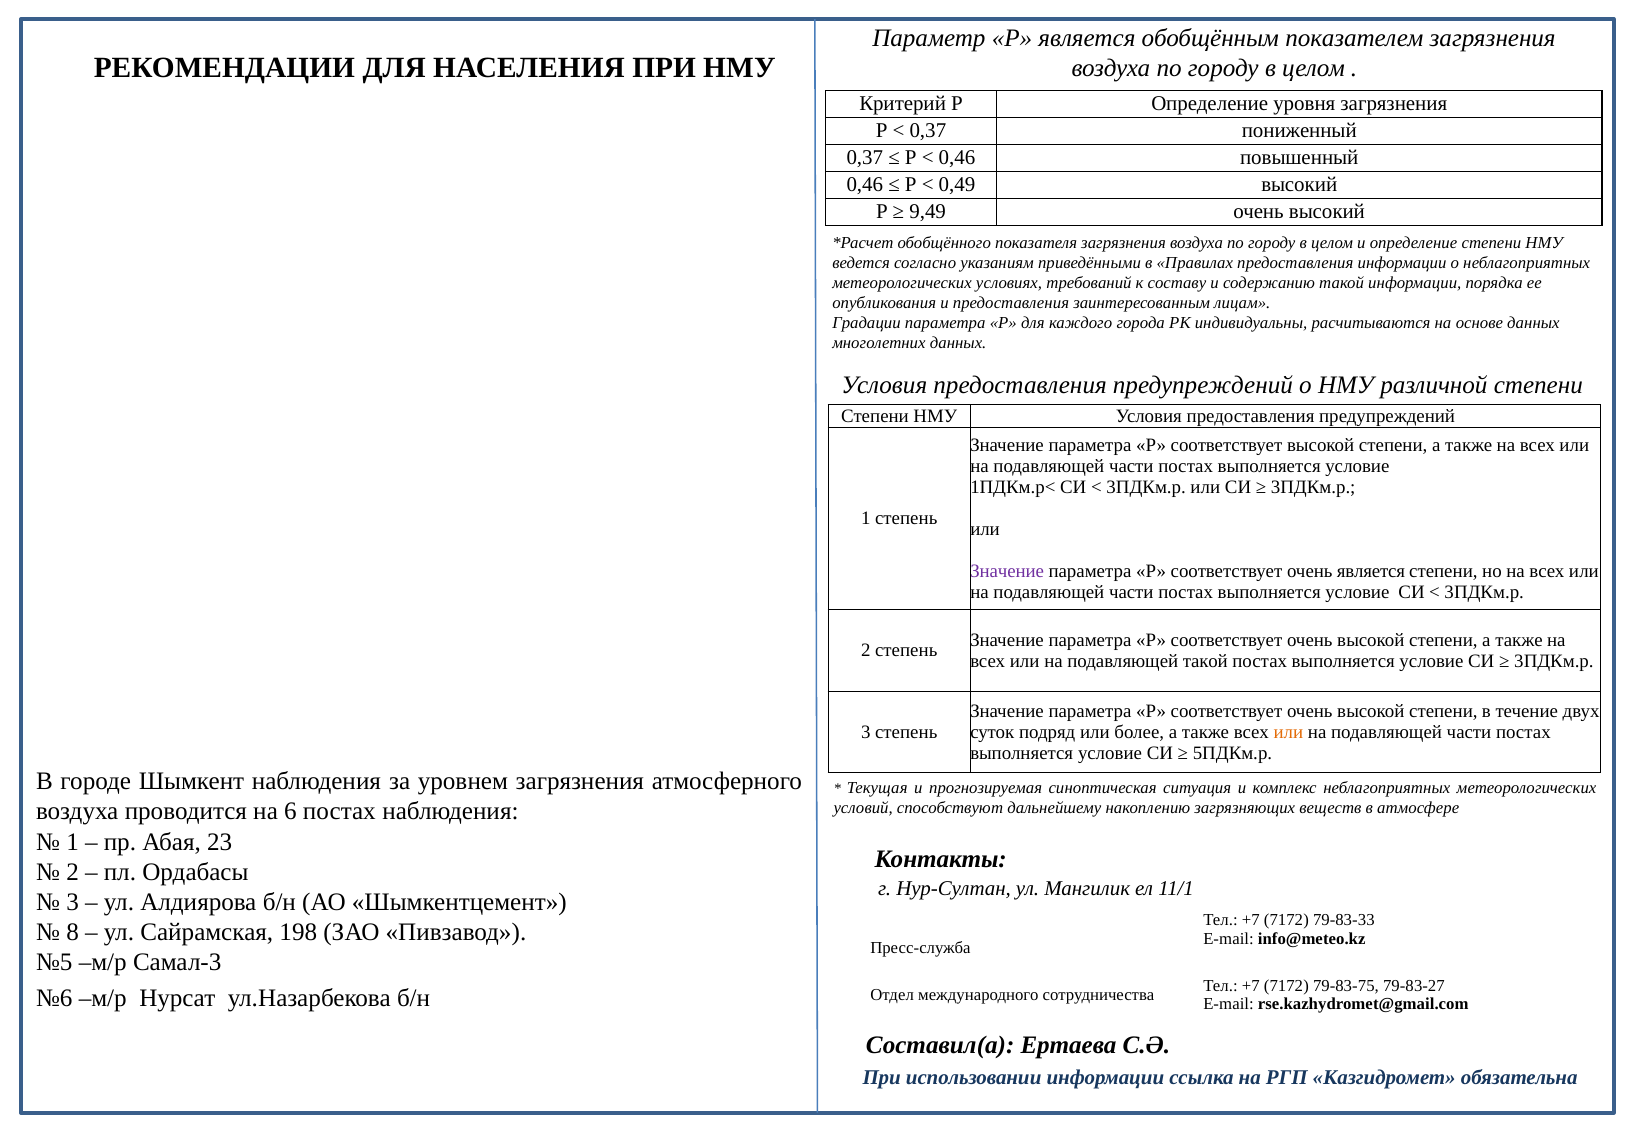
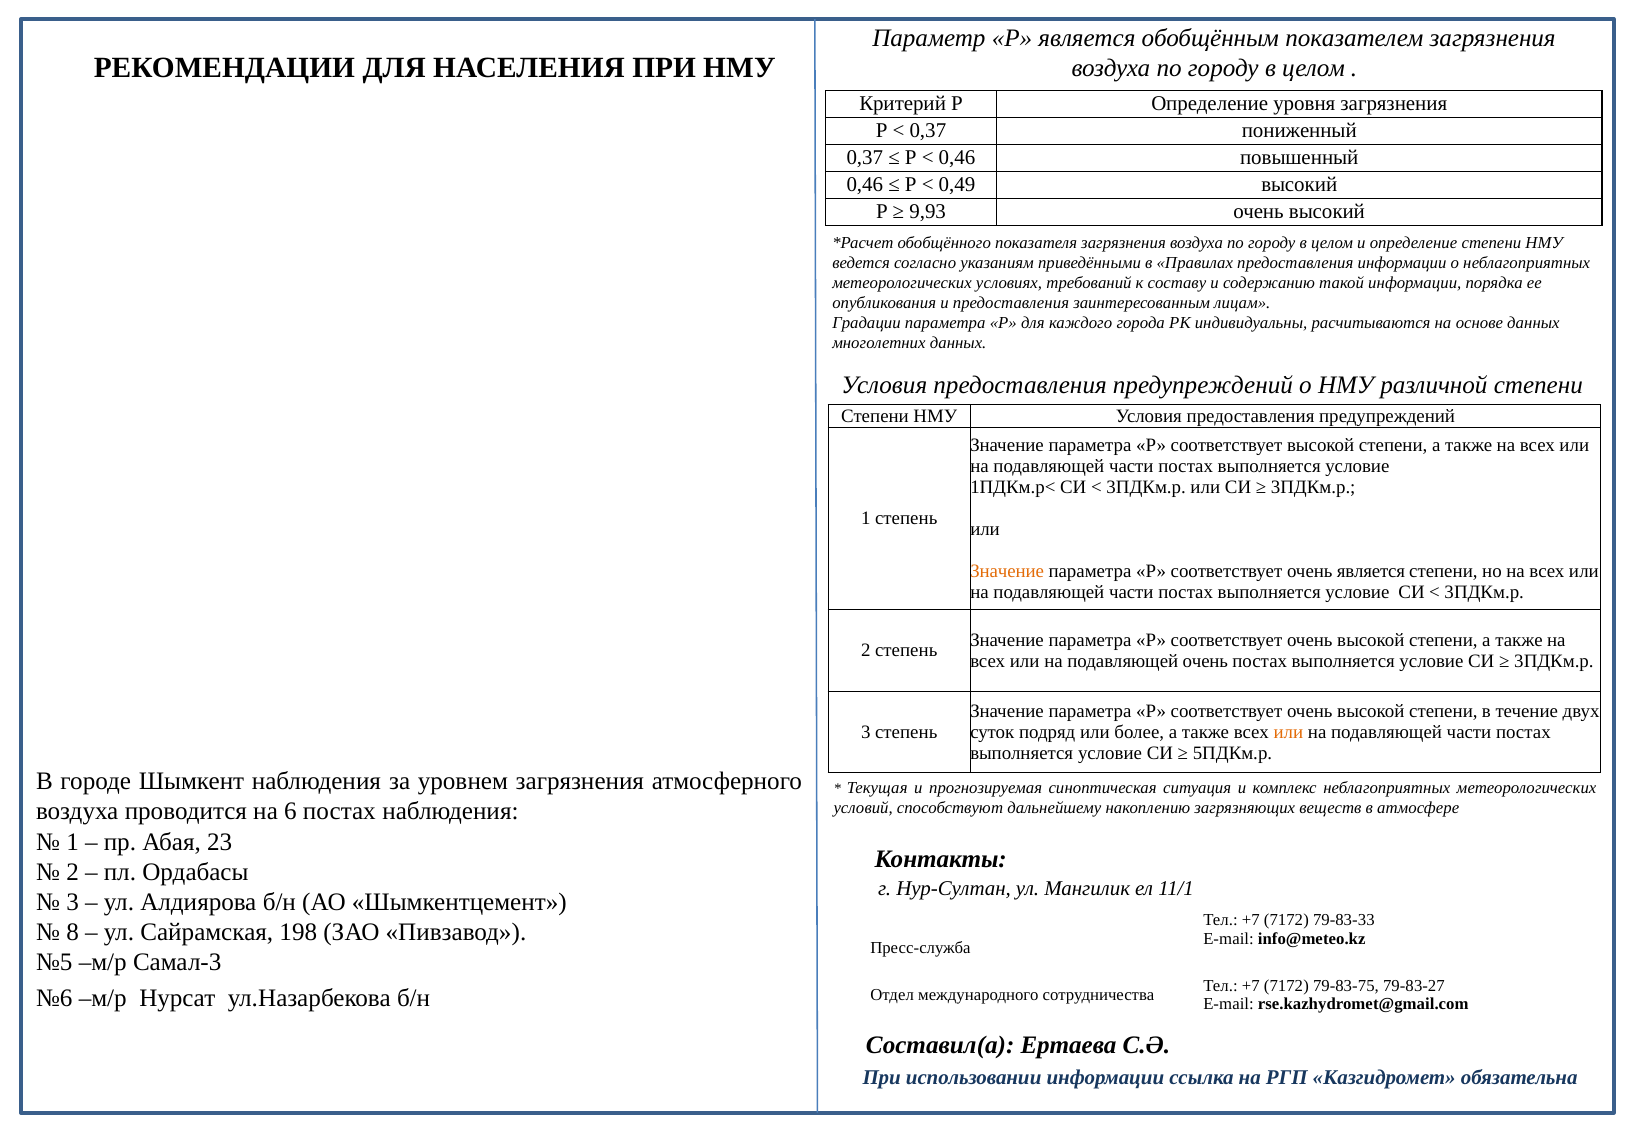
9,49: 9,49 -> 9,93 (928, 212)
Значение colour: purple -> orange (1007, 571)
подавляющей такой: такой -> очень (1205, 661)
